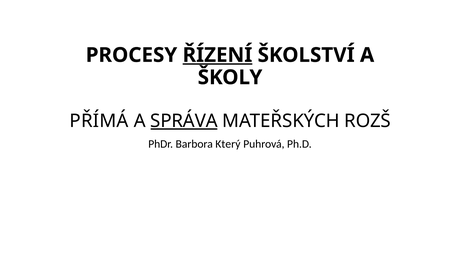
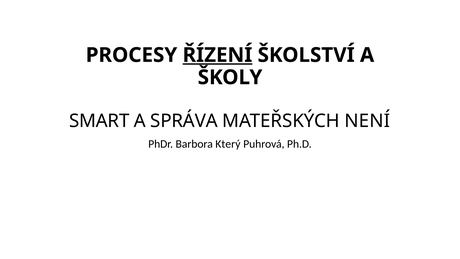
PŘÍMÁ: PŘÍMÁ -> SMART (99, 121)
SPRÁVA underline: present -> none (184, 121)
ROZŠ: ROZŠ -> NENÍ (367, 121)
